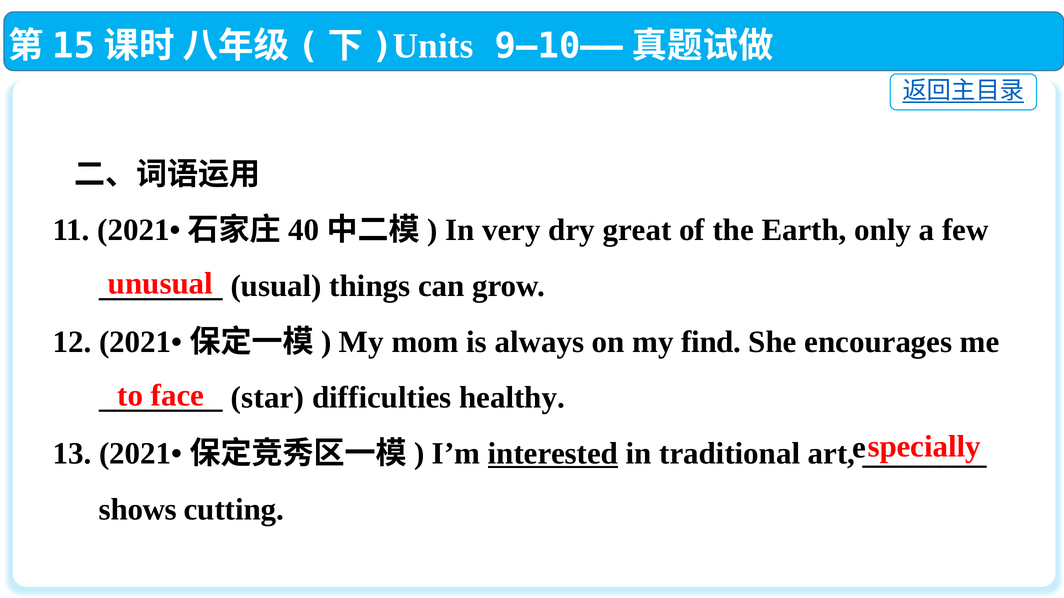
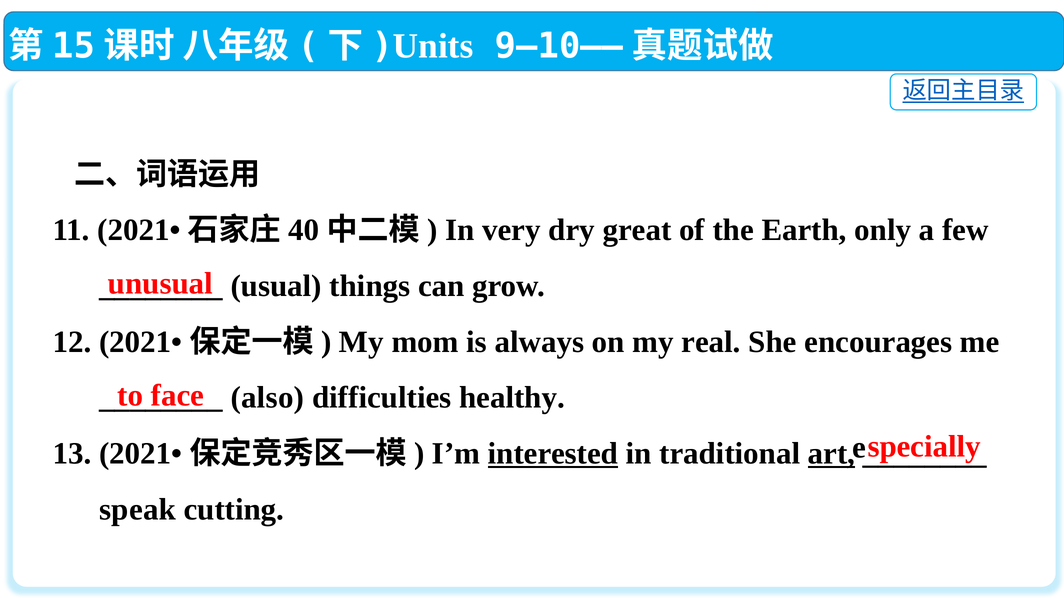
find: find -> real (711, 342)
star: star -> also (267, 398)
art underline: none -> present (832, 454)
shows: shows -> speak (138, 510)
